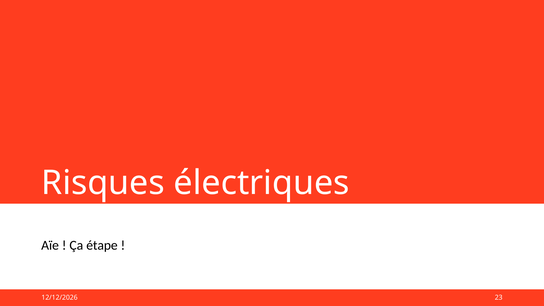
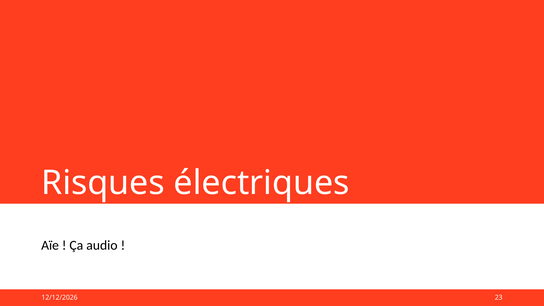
étape: étape -> audio (102, 245)
